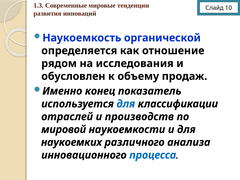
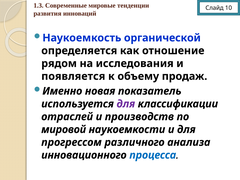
обусловлен: обусловлен -> появляется (73, 76)
конец: конец -> новая (100, 91)
для colour: blue -> purple (126, 104)
наукоемких: наукоемких -> прогрессом (71, 142)
